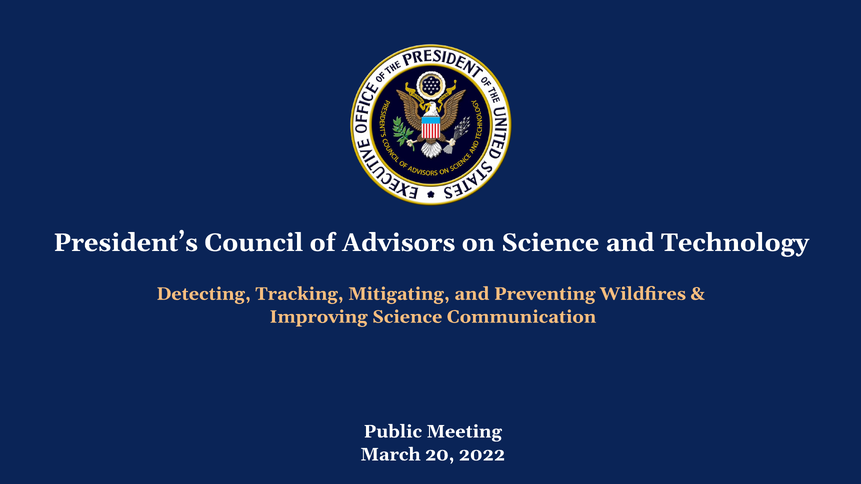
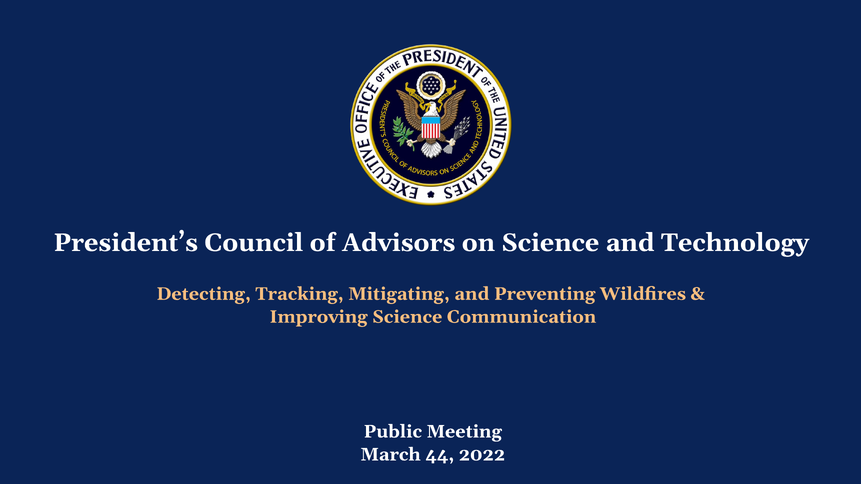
20: 20 -> 44 (440, 455)
